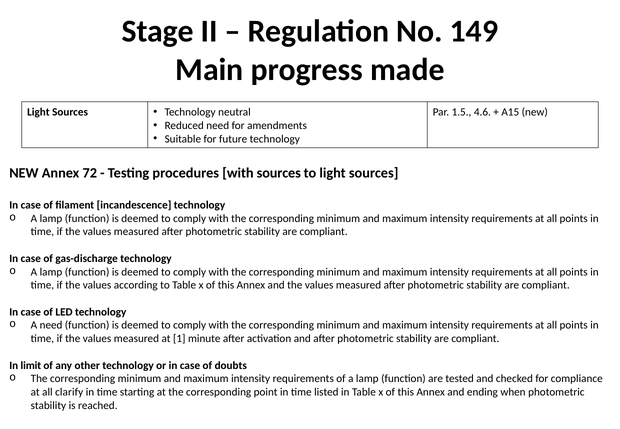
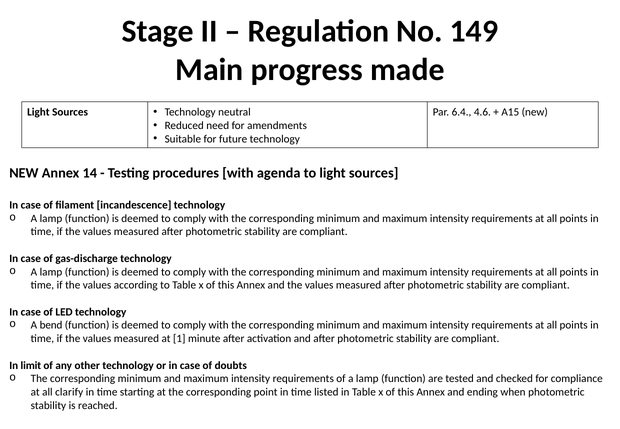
1.5: 1.5 -> 6.4 (462, 112)
72: 72 -> 14 (90, 173)
with sources: sources -> agenda (279, 173)
A need: need -> bend (51, 325)
